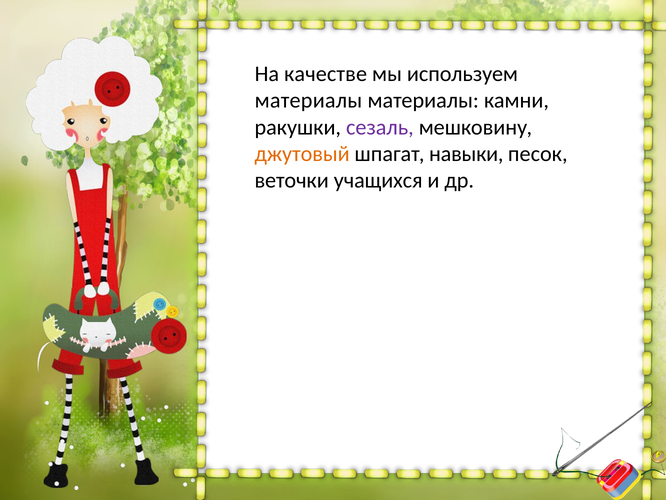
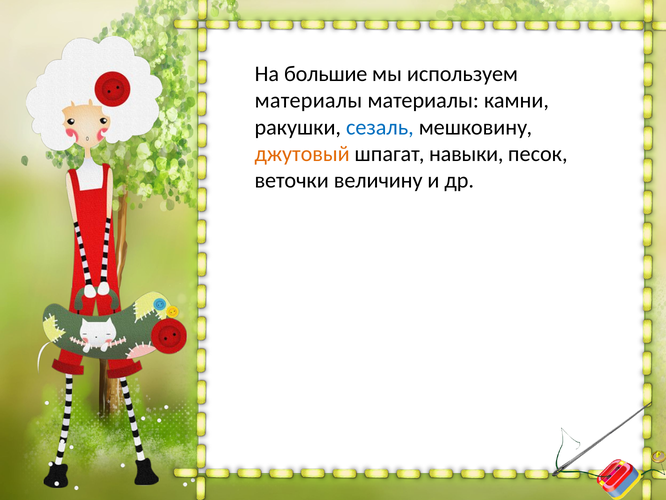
качестве: качестве -> большие (326, 74)
сезаль colour: purple -> blue (380, 127)
учащихся: учащихся -> величину (378, 180)
